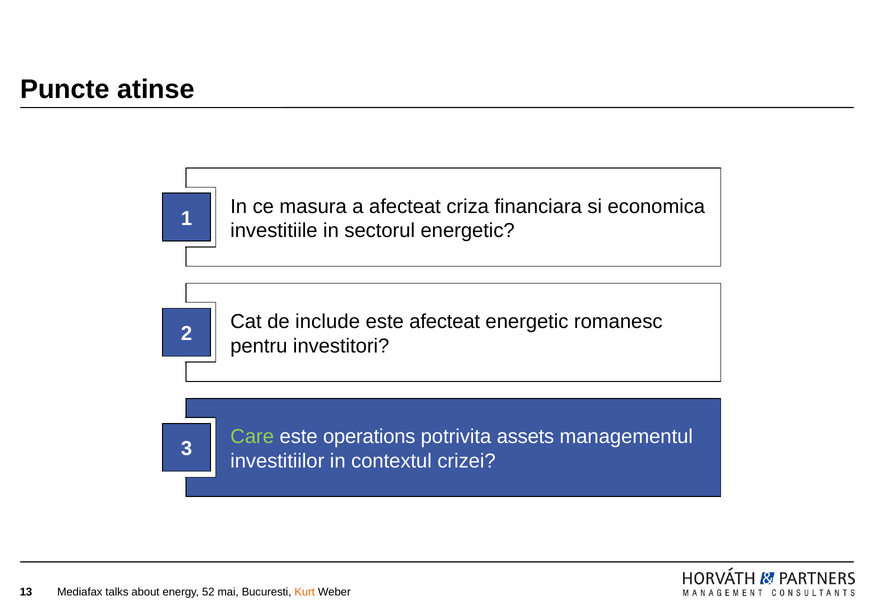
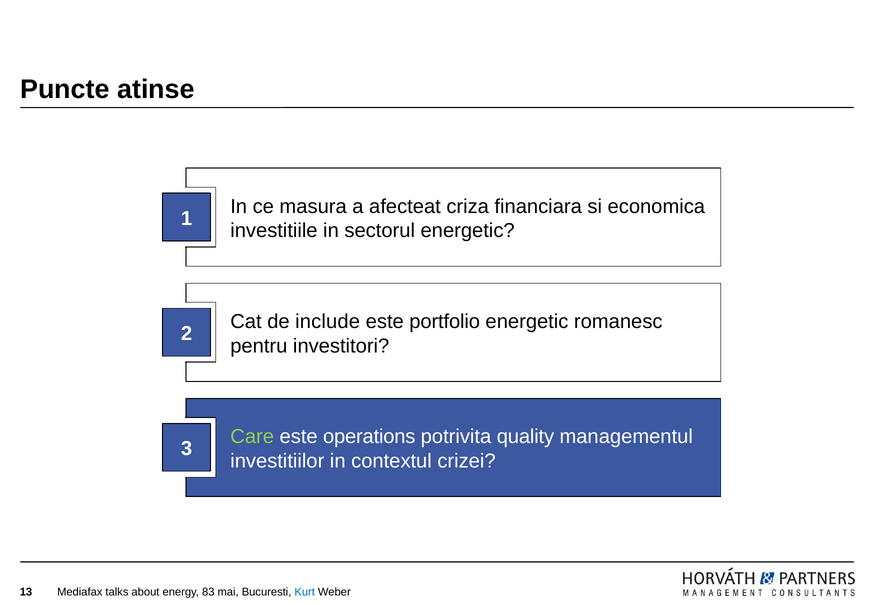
este afecteat: afecteat -> portfolio (445, 322)
assets: assets -> quality (525, 437)
52: 52 -> 83 (208, 592)
Kurt colour: orange -> blue (305, 592)
